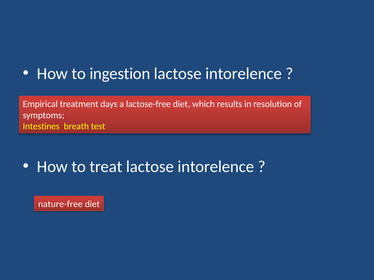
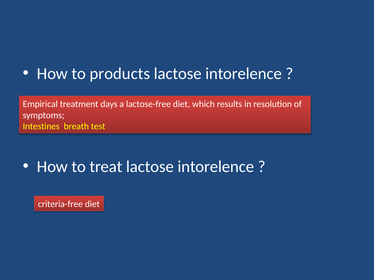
ingestion: ingestion -> products (120, 74)
nature-free: nature-free -> criteria-free (60, 204)
